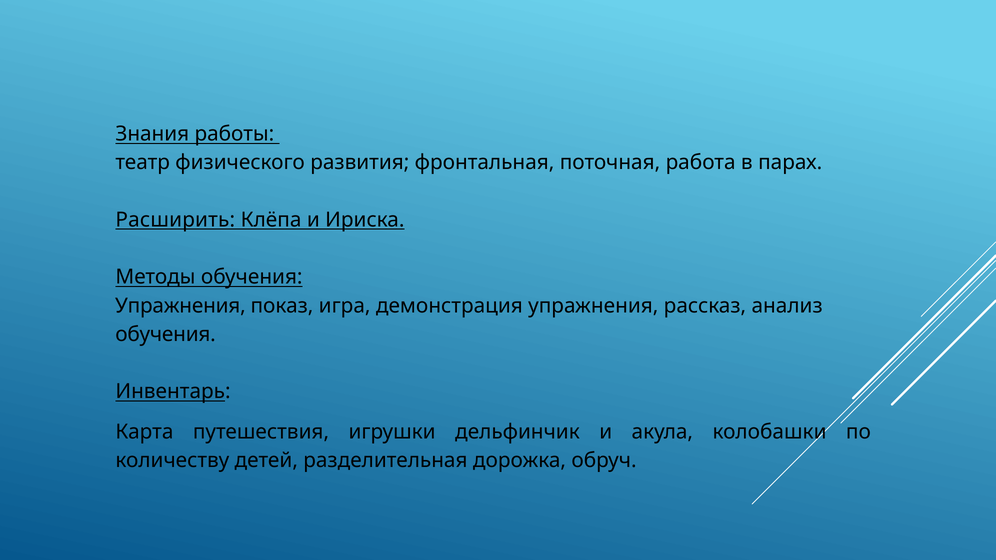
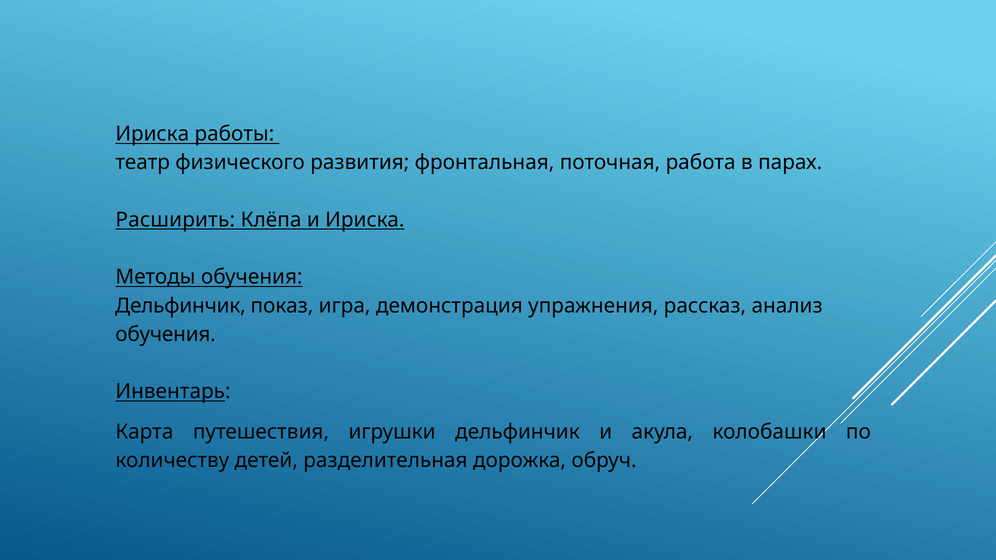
Знания: Знания -> Ириска (152, 134)
Упражнения: Упражнения -> Дельфинчик (180, 306)
